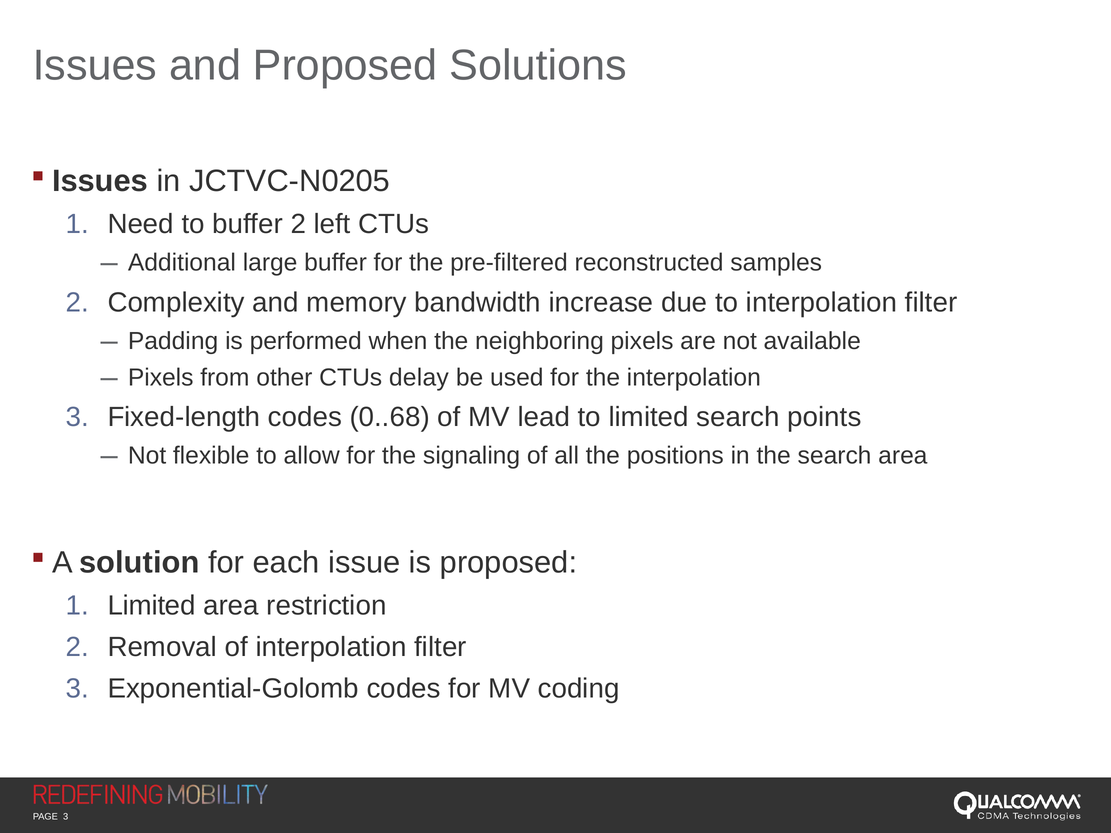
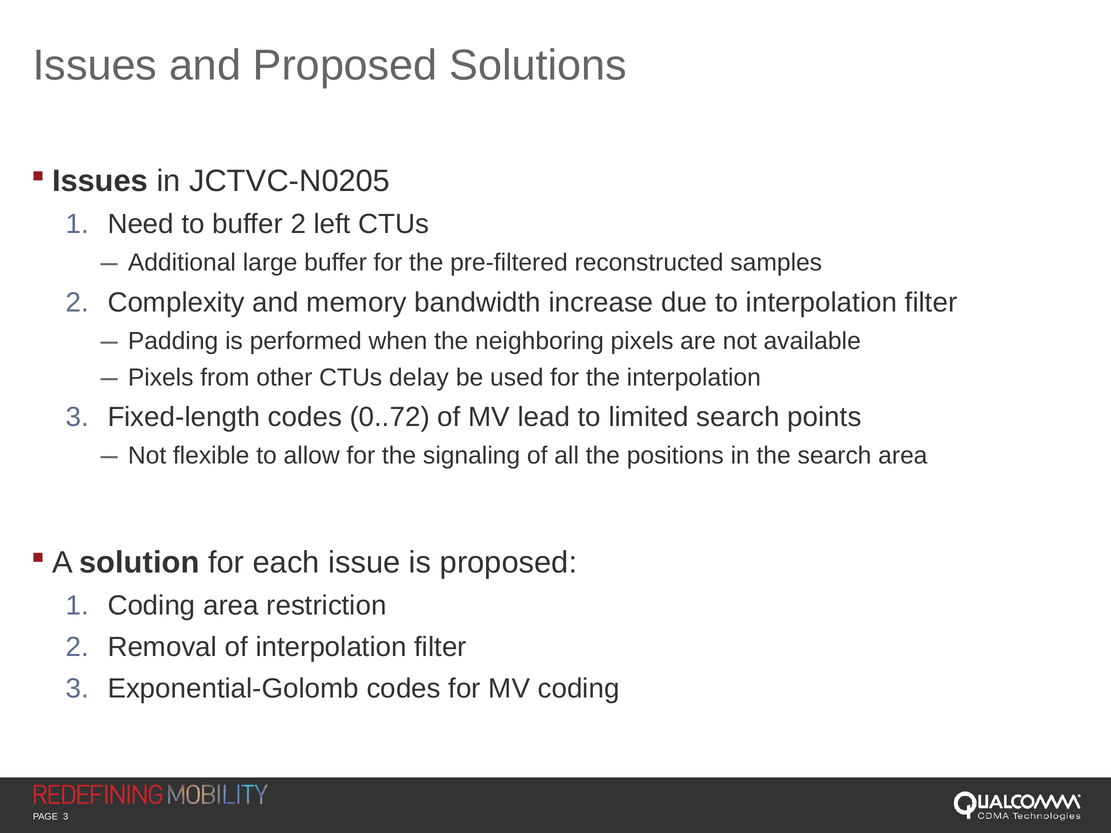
0..68: 0..68 -> 0..72 (390, 417)
Limited: Limited -> Coding (151, 606)
